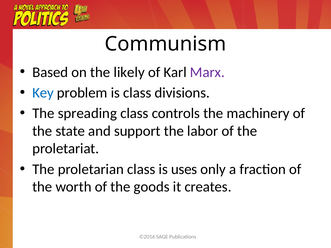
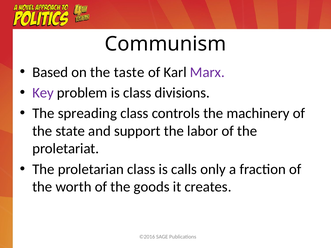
likely: likely -> taste (129, 72)
Key colour: blue -> purple (43, 93)
uses: uses -> calls (184, 169)
